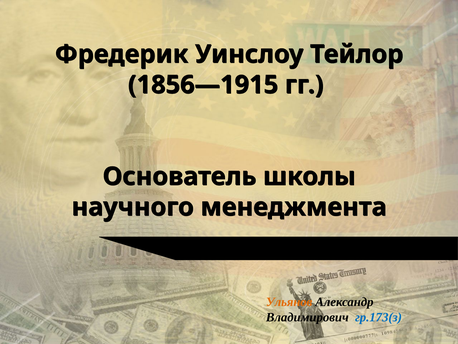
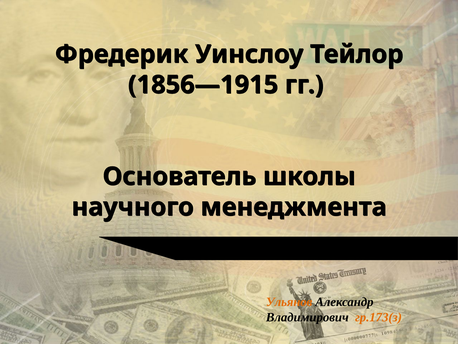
гр.173(з colour: blue -> orange (379, 317)
